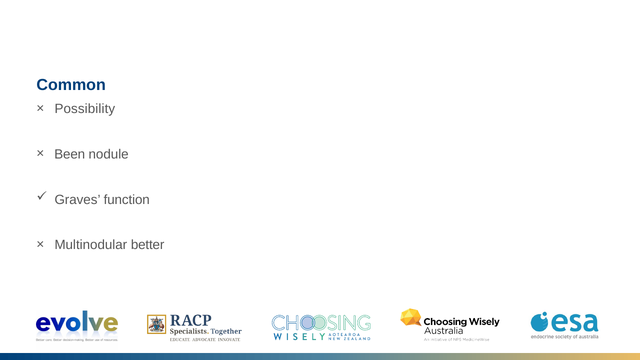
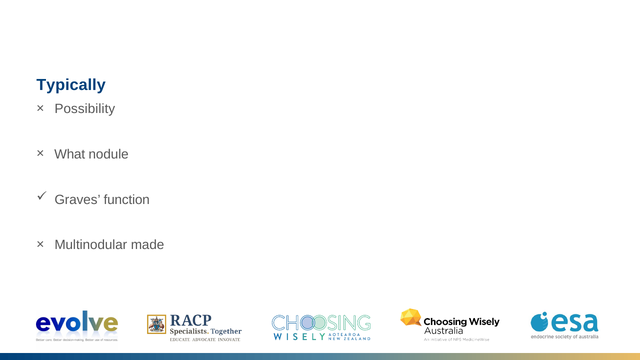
Common: Common -> Typically (71, 85)
Been: Been -> What (70, 154)
better: better -> made (148, 245)
